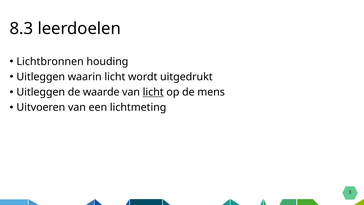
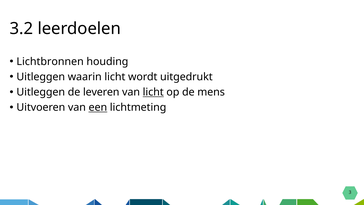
8.3: 8.3 -> 3.2 (21, 29)
waarde: waarde -> leveren (101, 92)
een underline: none -> present (98, 107)
